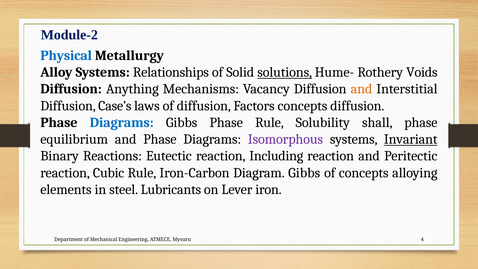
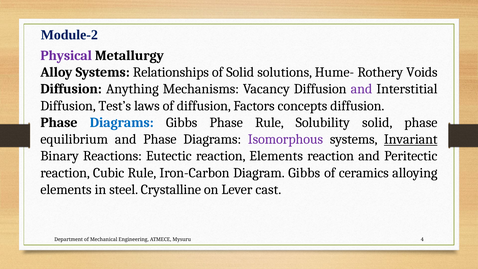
Physical colour: blue -> purple (66, 56)
solutions underline: present -> none (285, 72)
and colour: orange -> purple (361, 89)
Case’s: Case’s -> Test’s (115, 106)
Solubility shall: shall -> solid (377, 122)
reaction Including: Including -> Elements (276, 156)
of concepts: concepts -> ceramics (364, 173)
Lubricants: Lubricants -> Crystalline (171, 189)
iron: iron -> cast (268, 189)
